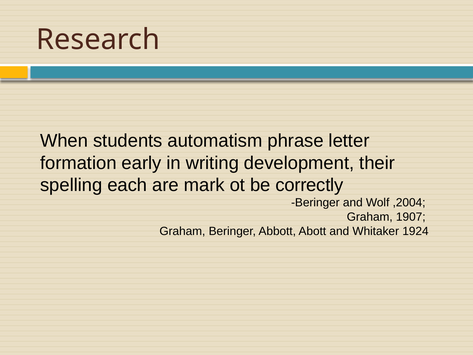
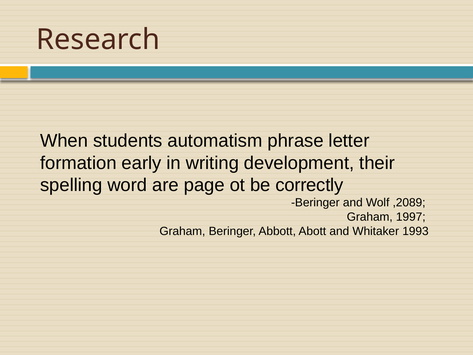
each: each -> word (127, 185)
mark: mark -> page (204, 185)
,2004: ,2004 -> ,2089 (409, 203)
1907: 1907 -> 1997 (411, 217)
1924: 1924 -> 1993 (415, 231)
